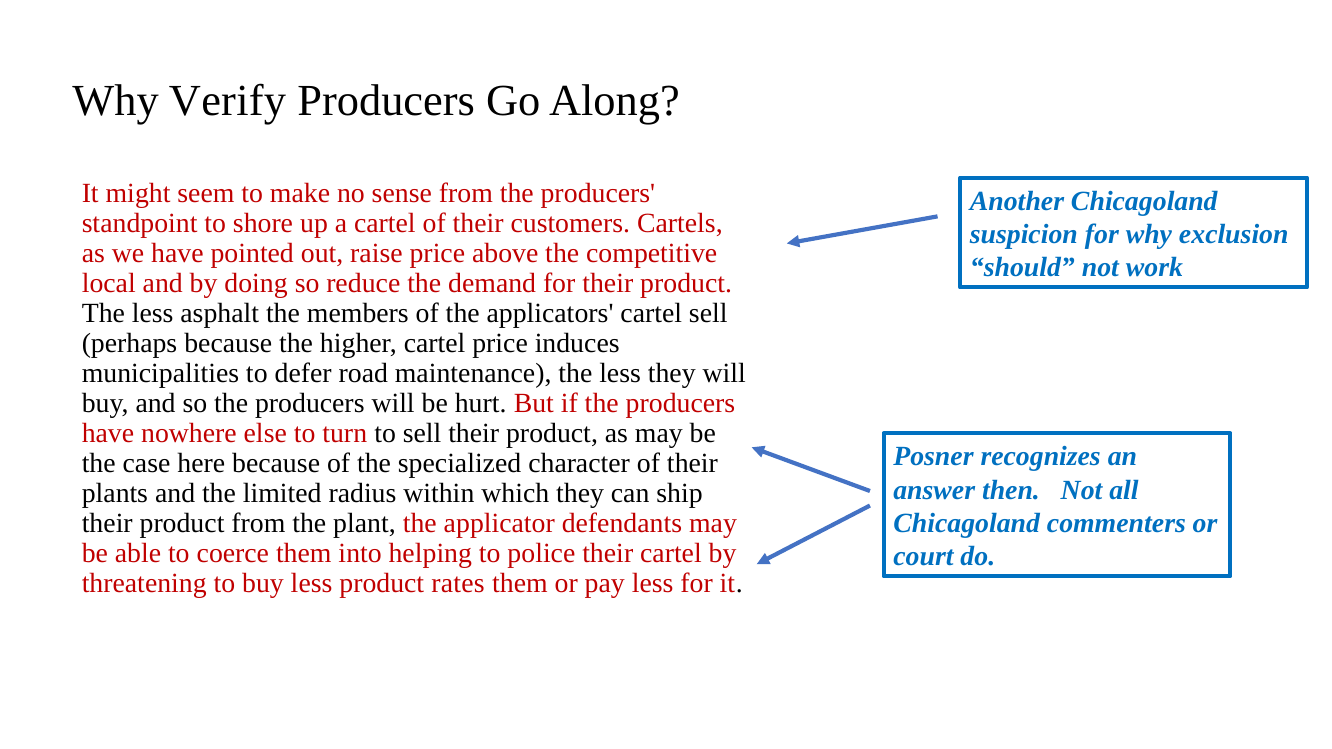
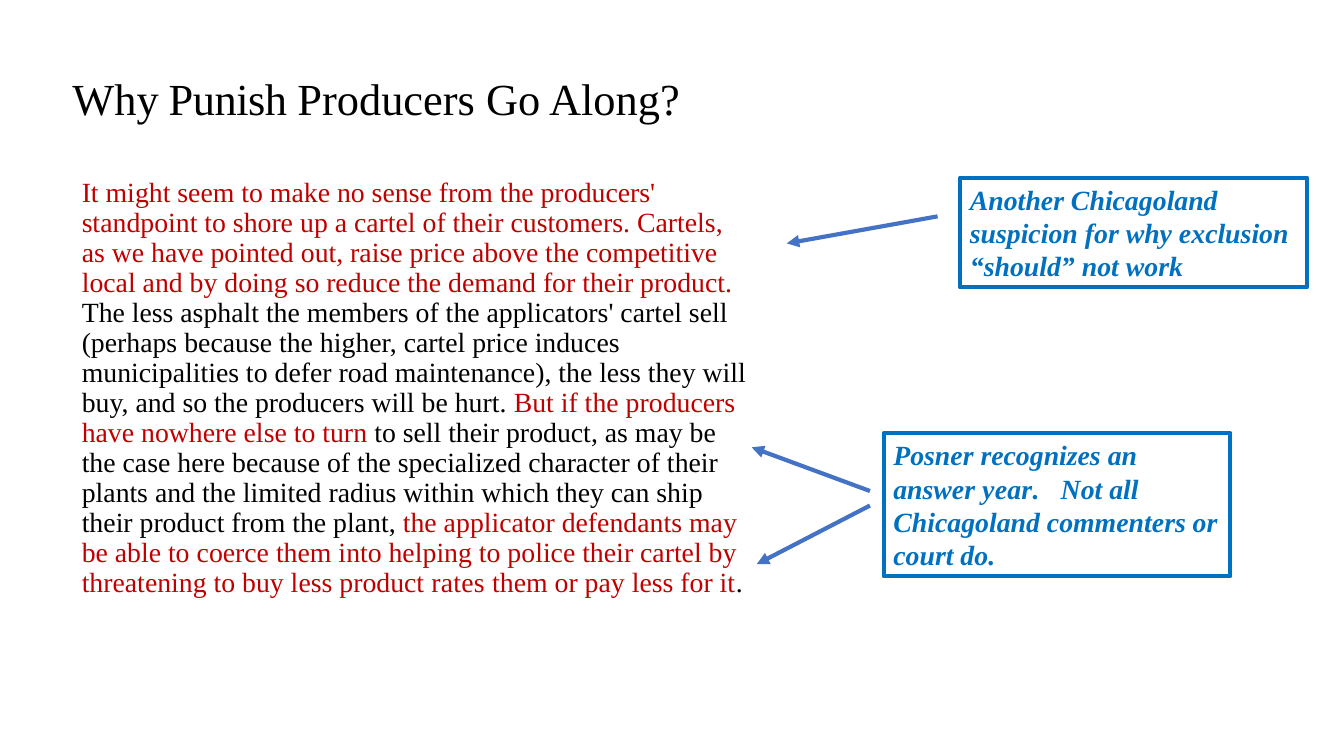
Verify: Verify -> Punish (228, 101)
then: then -> year (1011, 490)
